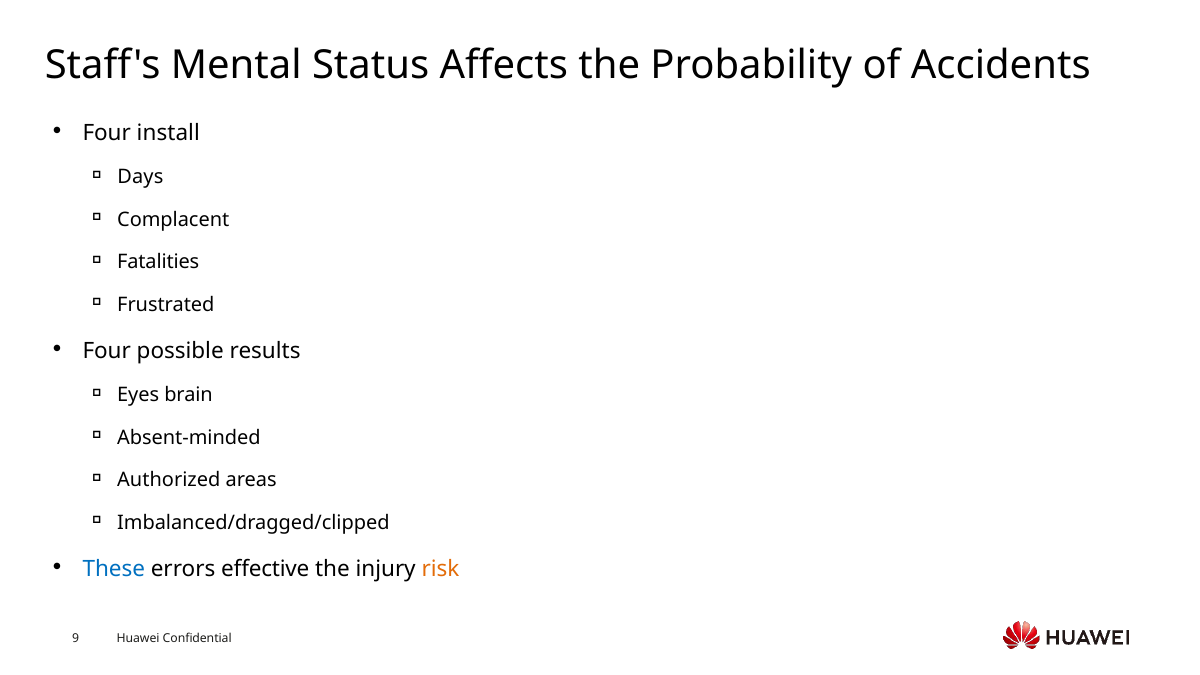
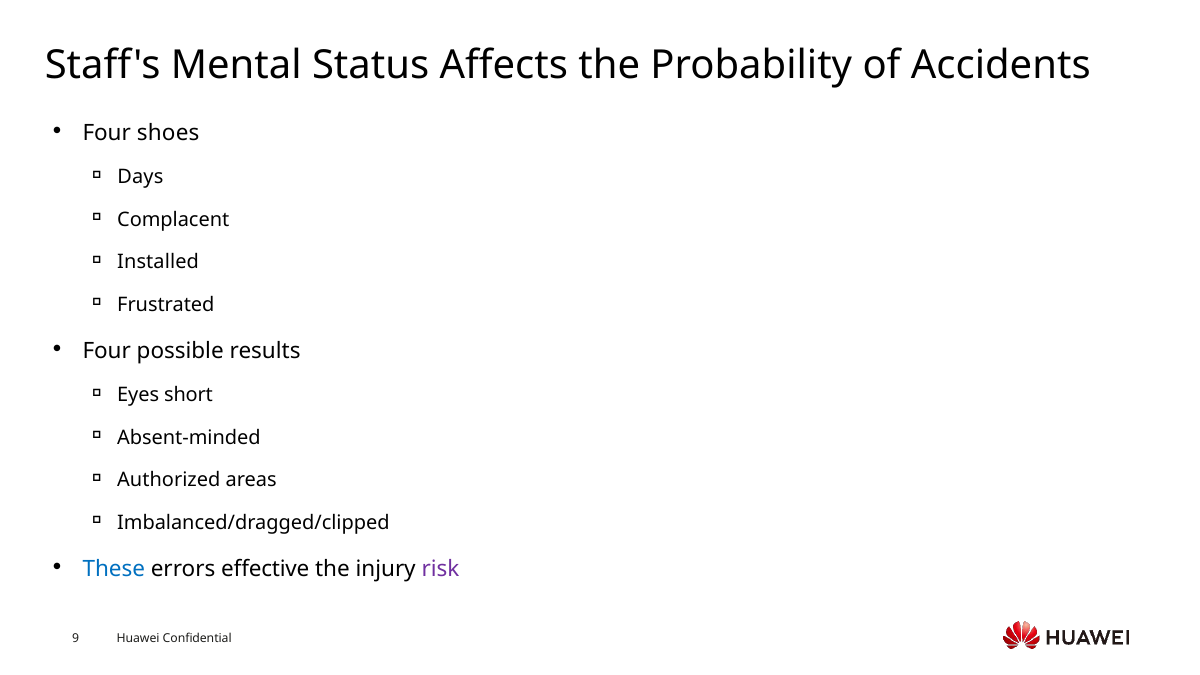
install: install -> shoes (168, 133)
Fatalities: Fatalities -> Installed (158, 262)
brain: brain -> short (189, 395)
risk colour: orange -> purple (440, 569)
